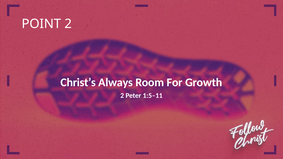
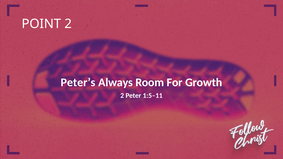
Christ’s: Christ’s -> Peter’s (78, 82)
